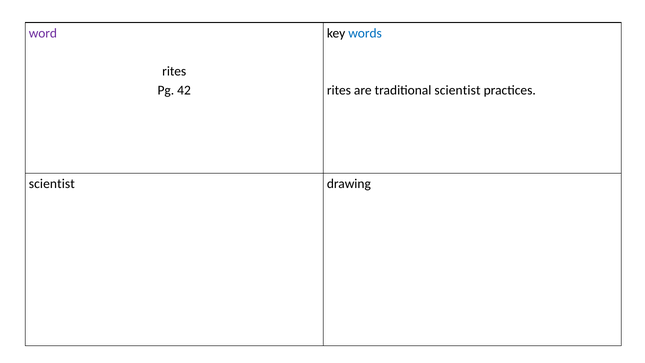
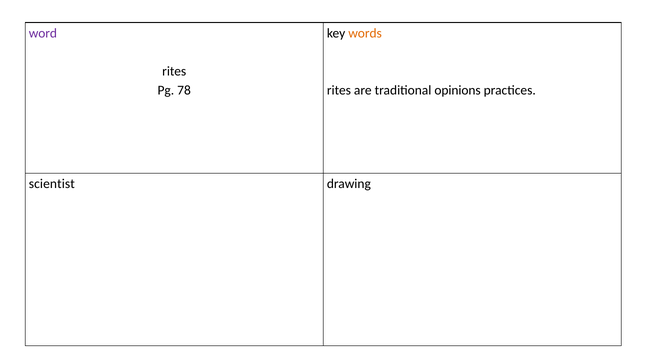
words colour: blue -> orange (365, 33)
42: 42 -> 78 (184, 90)
traditional scientist: scientist -> opinions (458, 90)
